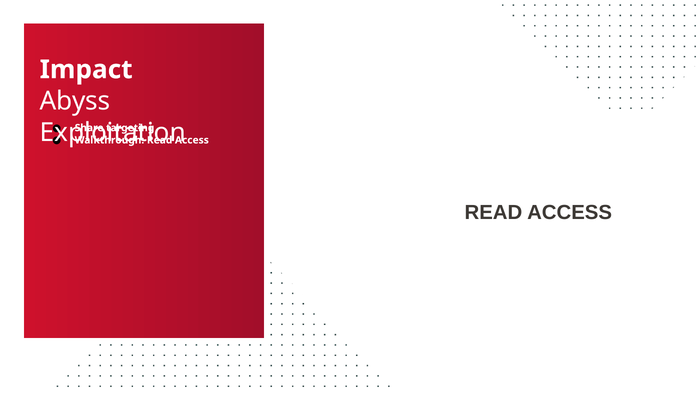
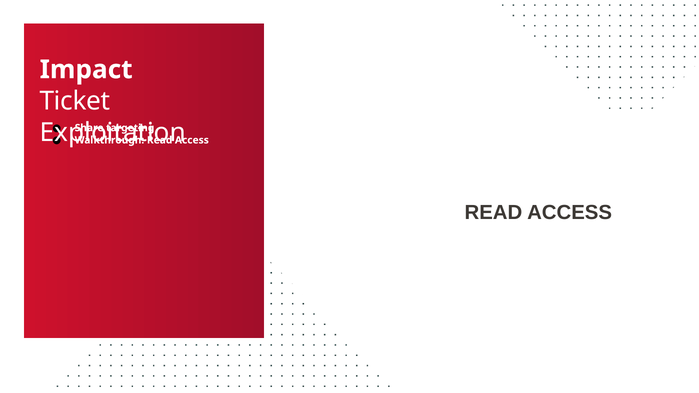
Abyss: Abyss -> Ticket (75, 101)
